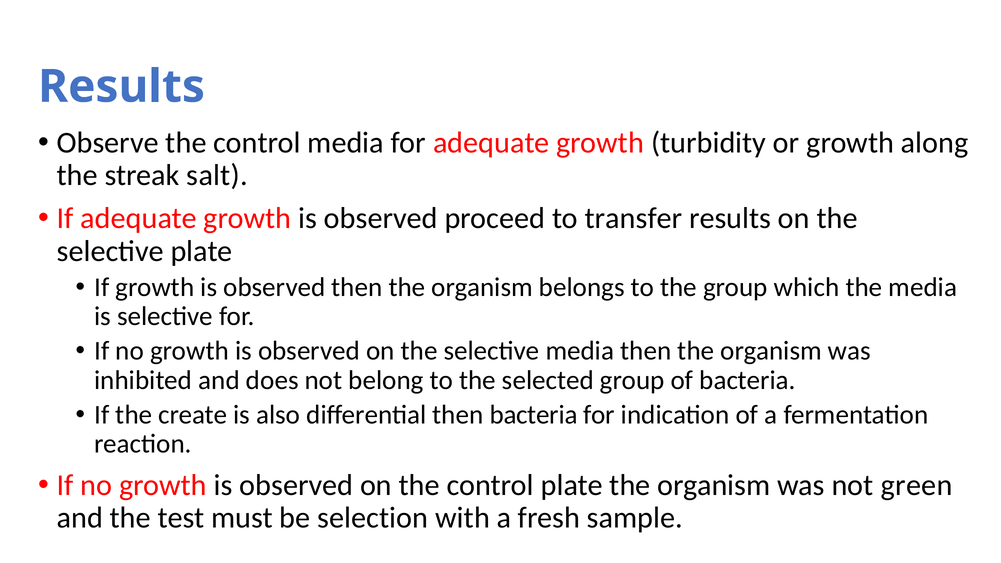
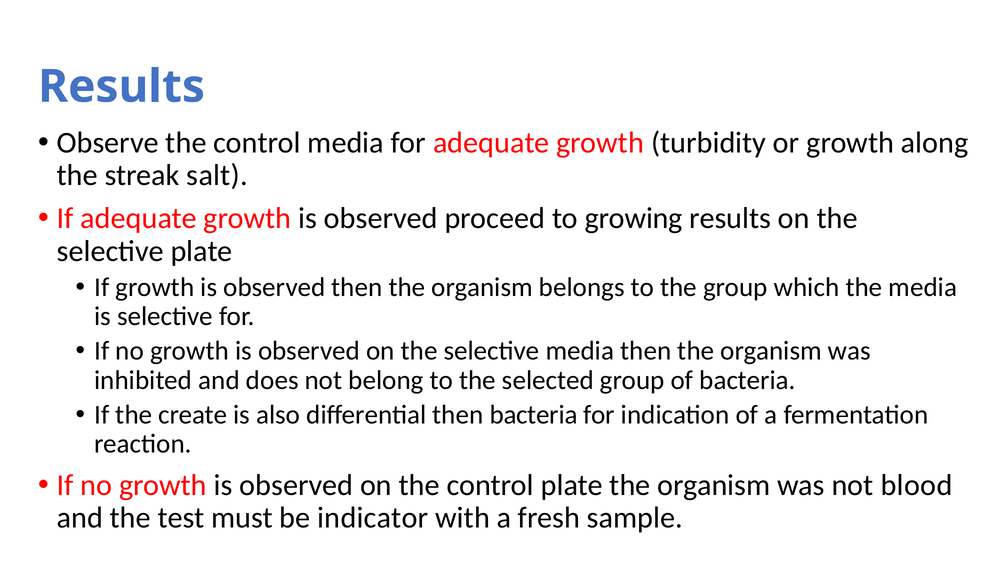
transfer: transfer -> growing (634, 218)
green: green -> blood (917, 485)
selection: selection -> indicator (373, 518)
